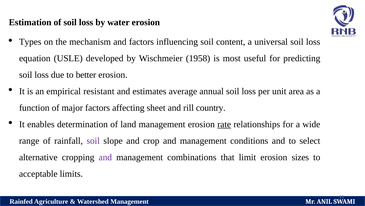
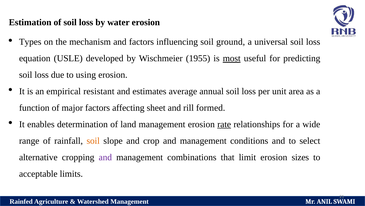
content: content -> ground (231, 42)
1958: 1958 -> 1955 (198, 58)
most underline: none -> present (232, 58)
better: better -> using (86, 75)
country: country -> formed (211, 108)
soil colour: purple -> orange (93, 140)
